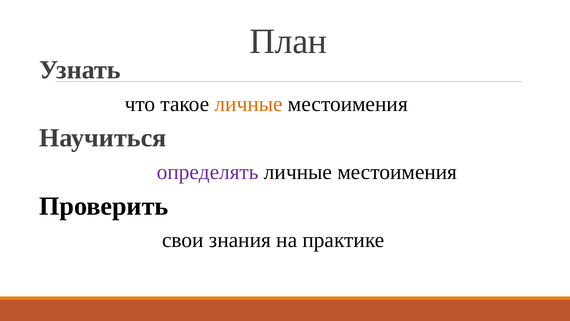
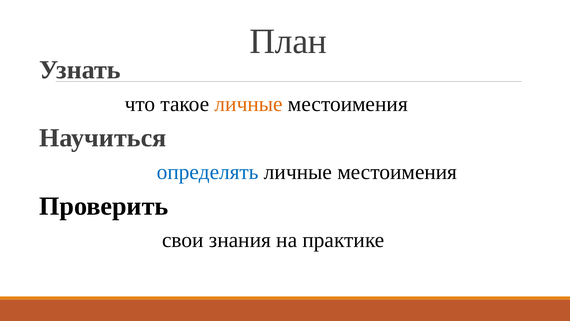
определять colour: purple -> blue (208, 172)
